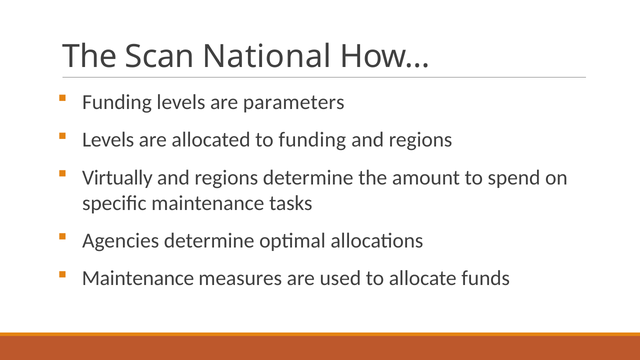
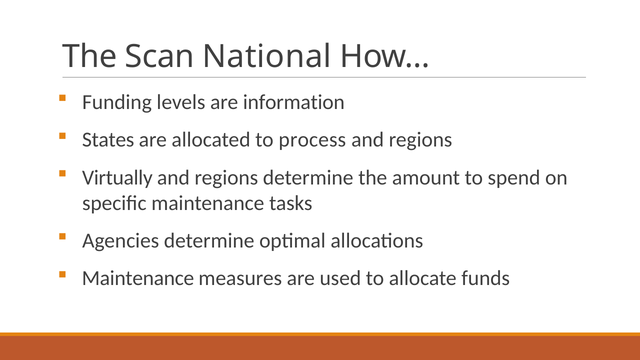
parameters: parameters -> information (294, 102)
Levels: Levels -> States (108, 140)
to funding: funding -> process (312, 140)
